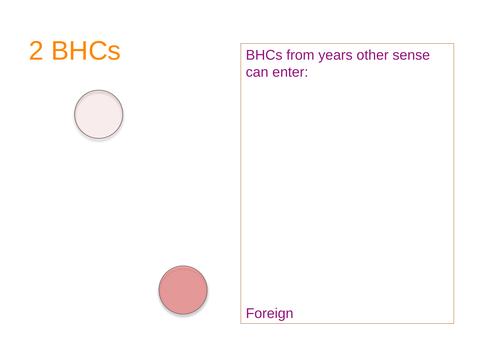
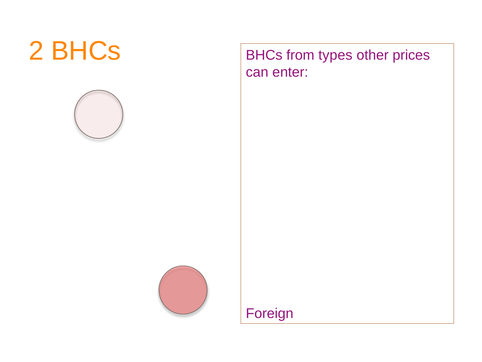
years: years -> types (335, 55)
sense: sense -> prices (411, 55)
